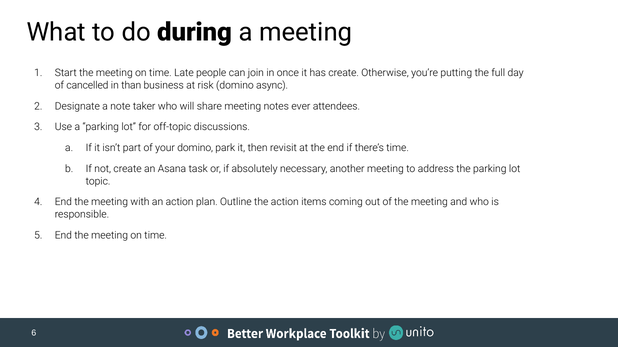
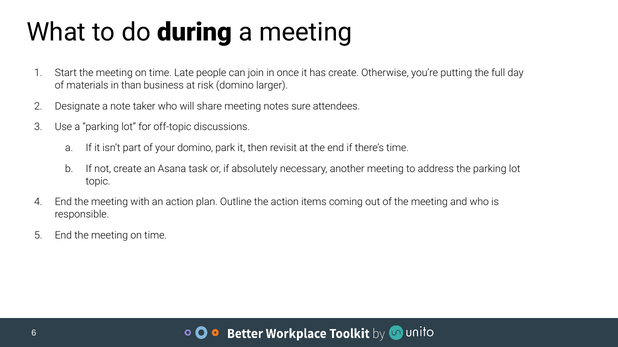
cancelled: cancelled -> materials (87, 85)
async: async -> larger (272, 85)
ever: ever -> sure (301, 106)
